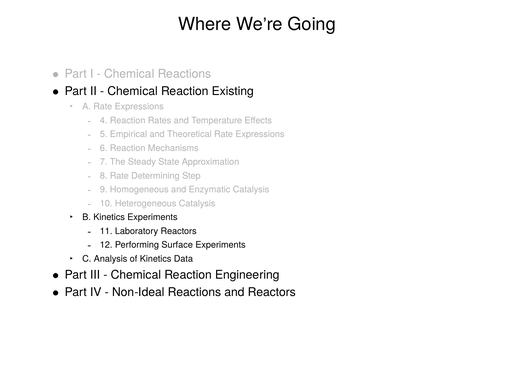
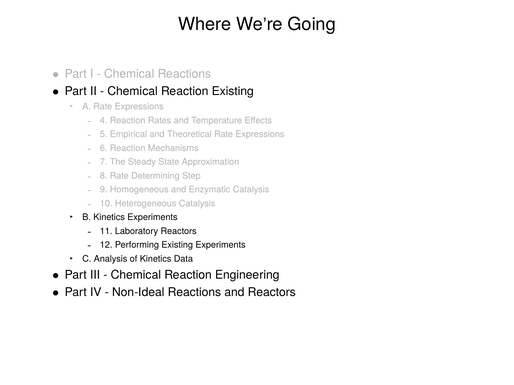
Performing Surface: Surface -> Existing (177, 245)
